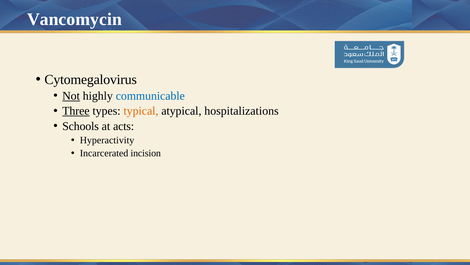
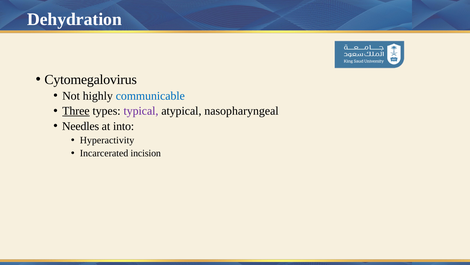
Vancomycin: Vancomycin -> Dehydration (74, 19)
Not underline: present -> none (71, 96)
typical colour: orange -> purple (141, 111)
hospitalizations: hospitalizations -> nasopharyngeal (242, 111)
Schools: Schools -> Needles (81, 126)
acts: acts -> into (124, 126)
